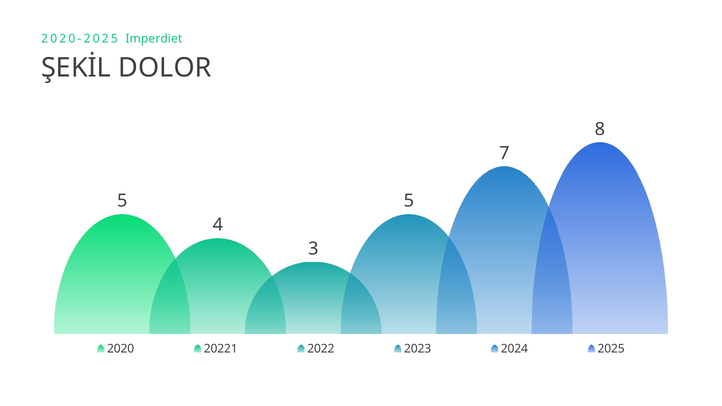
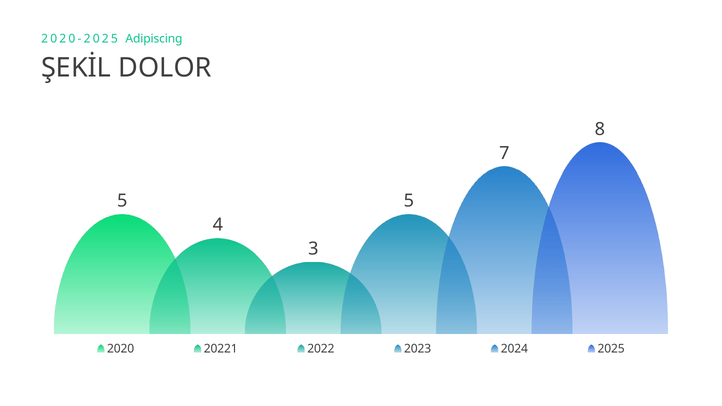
Imperdiet: Imperdiet -> Adipiscing (154, 39)
